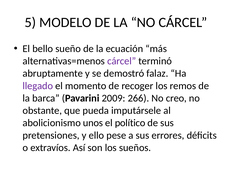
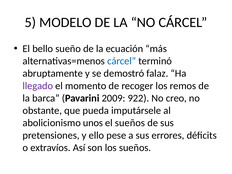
cárcel colour: purple -> blue (122, 61)
266: 266 -> 922 (138, 98)
el político: político -> sueños (130, 123)
